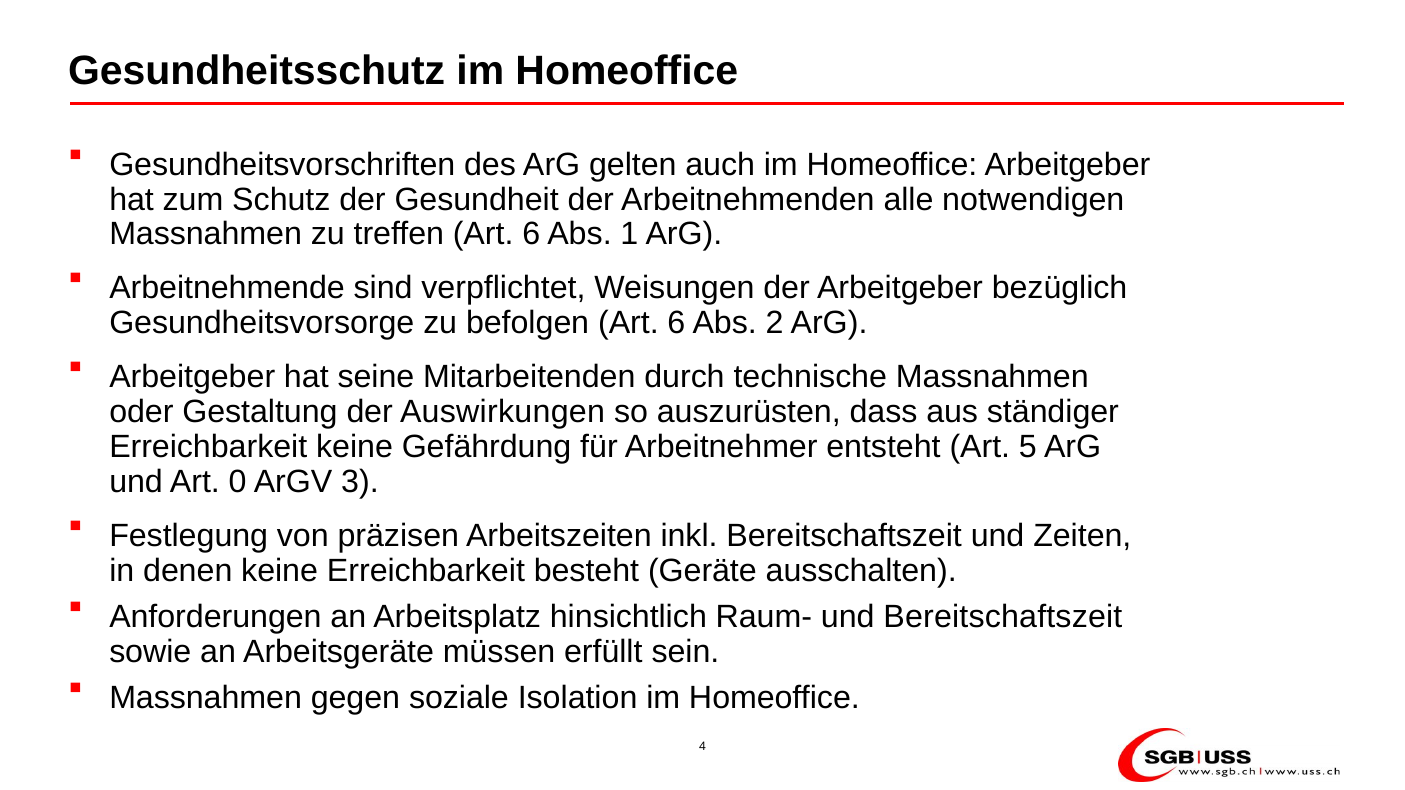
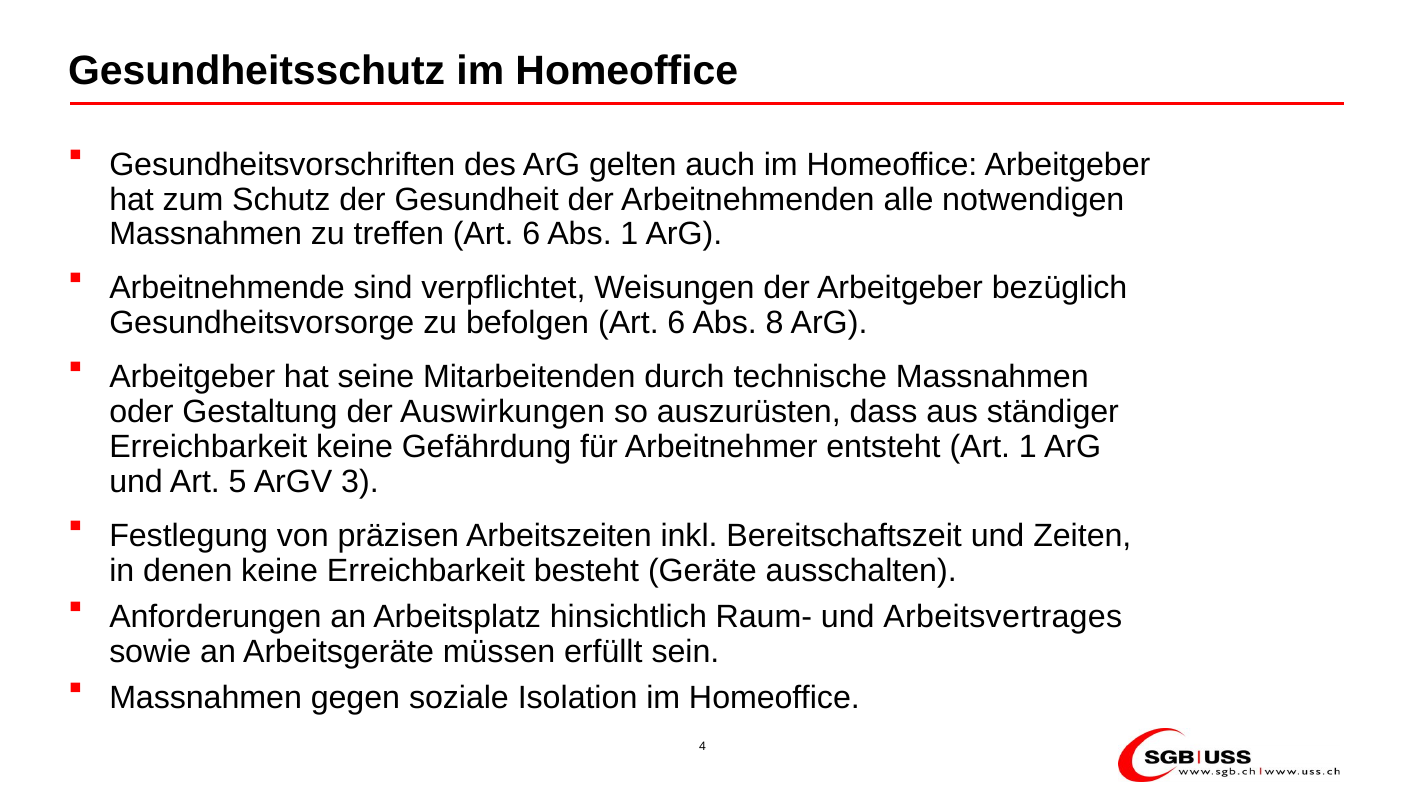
2: 2 -> 8 (775, 323)
Art 5: 5 -> 1 (1028, 447)
0: 0 -> 5 (238, 482)
und Bereitschaftszeit: Bereitschaftszeit -> Arbeitsvertrages (1003, 617)
